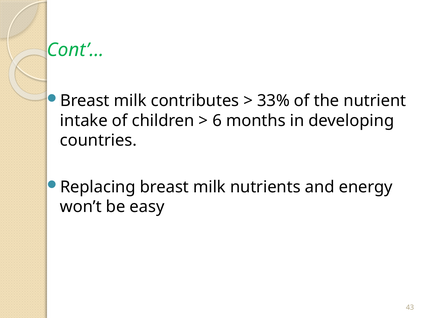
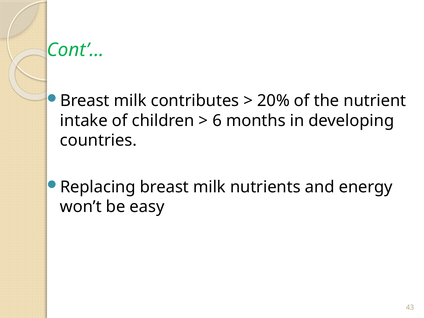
33%: 33% -> 20% (273, 101)
